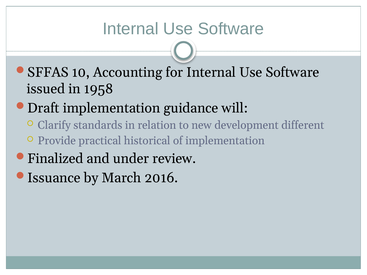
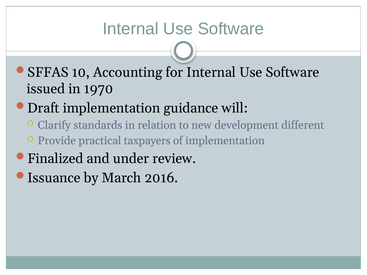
1958: 1958 -> 1970 (99, 89)
historical: historical -> taxpayers (147, 141)
